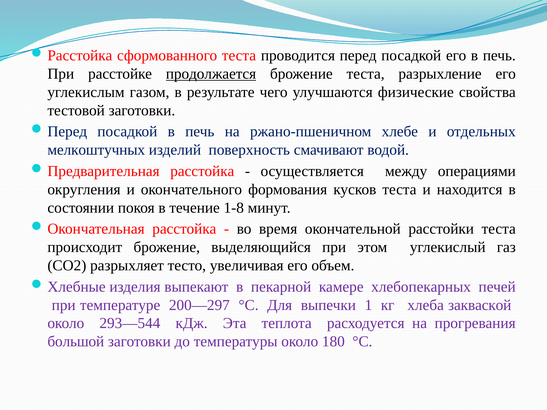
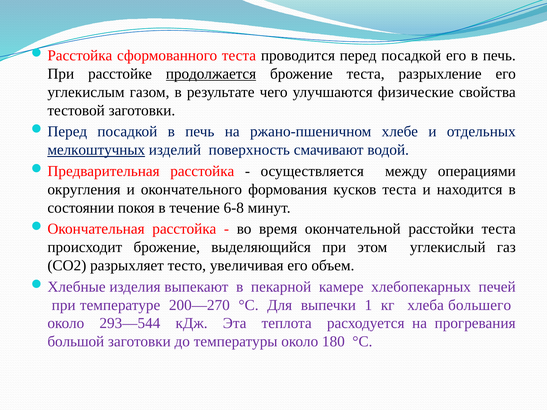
мелкоштучных underline: none -> present (96, 150)
1-8: 1-8 -> 6-8 (234, 208)
200—297: 200—297 -> 200—270 (199, 305)
закваской: закваской -> большего (480, 305)
